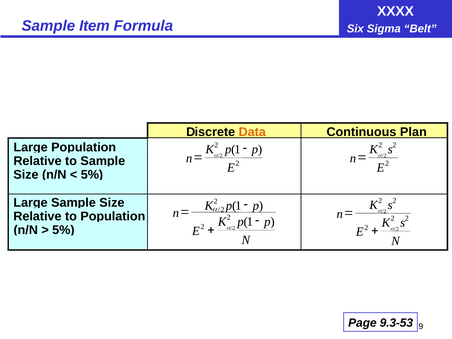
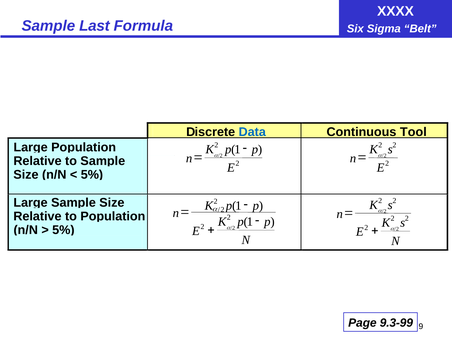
Item: Item -> Last (94, 26)
Data colour: orange -> blue (252, 132)
Plan: Plan -> Tool (413, 132)
9.3-53: 9.3-53 -> 9.3-99 (396, 323)
